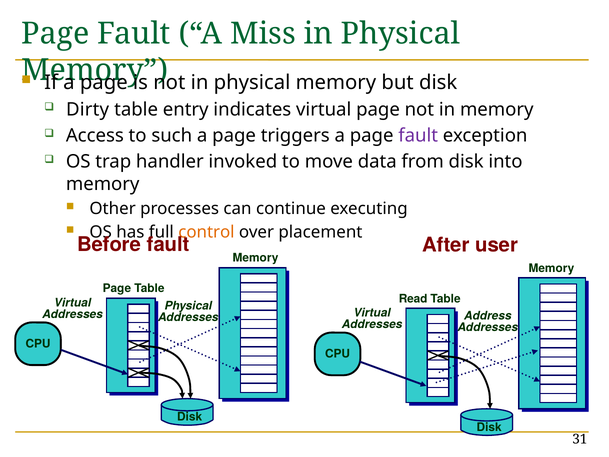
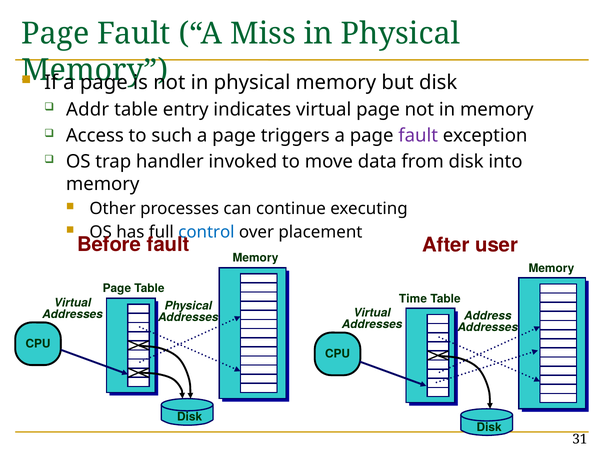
Dirty: Dirty -> Addr (88, 110)
control colour: orange -> blue (206, 232)
Read: Read -> Time (413, 299)
